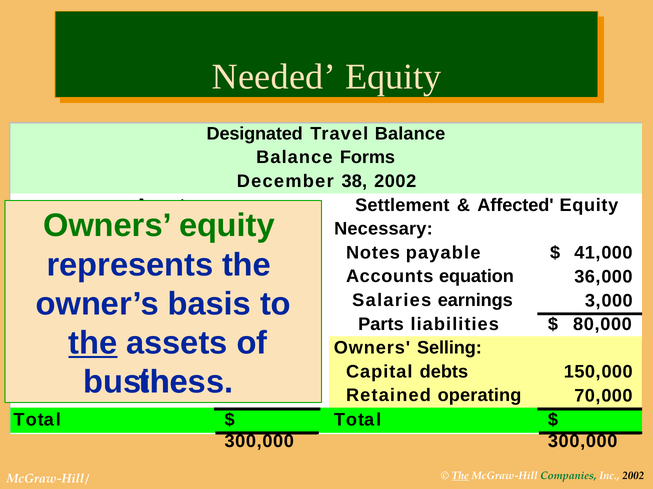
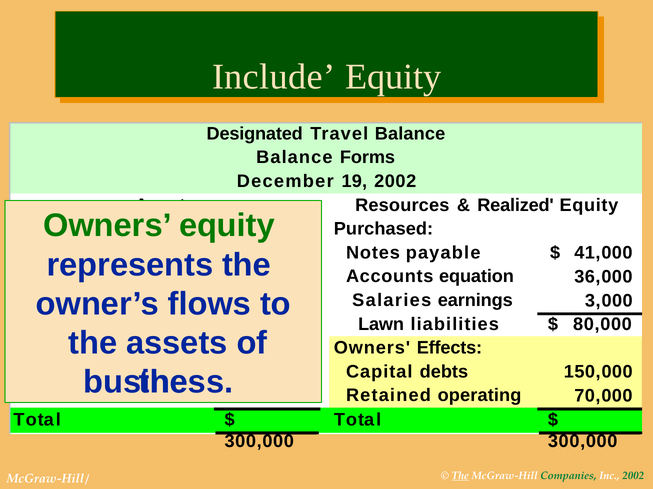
Needed: Needed -> Include (274, 77)
38: 38 -> 19 (354, 181)
Settlement: Settlement -> Resources (402, 206)
Affected: Affected -> Realized (516, 206)
Necessary: Necessary -> Purchased (383, 229)
basis: basis -> flows (209, 304)
Parts: Parts -> Lawn (381, 325)
the underline: present -> none (93, 344)
Selling: Selling -> Effects (449, 348)
2002 colour: black -> green (633, 476)
